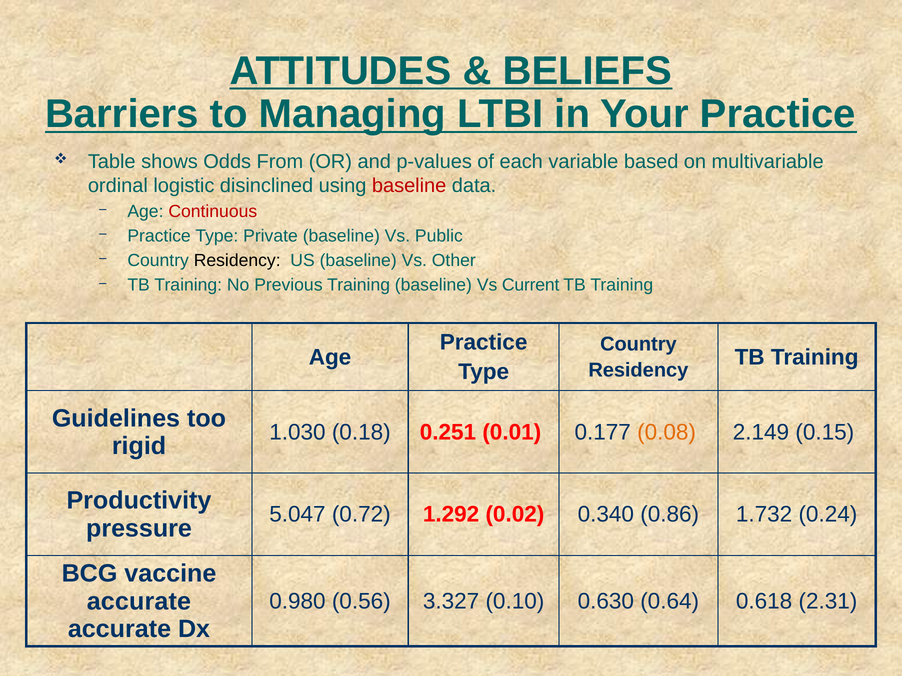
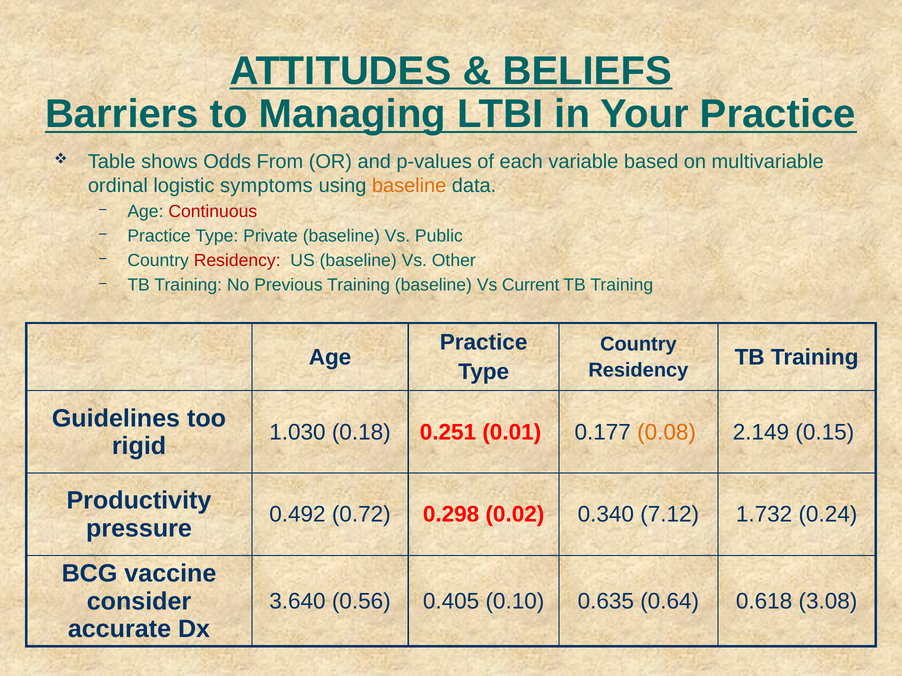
disinclined: disinclined -> symptoms (266, 186)
baseline colour: red -> orange (409, 186)
Residency colour: black -> red (237, 261)
5.047: 5.047 -> 0.492 (297, 515)
1.292: 1.292 -> 0.298 (451, 515)
0.86: 0.86 -> 7.12 (670, 515)
accurate: accurate -> consider (139, 602)
0.980: 0.980 -> 3.640 (297, 602)
3.327: 3.327 -> 0.405 (451, 602)
0.630: 0.630 -> 0.635 (606, 602)
2.31: 2.31 -> 3.08 (828, 602)
